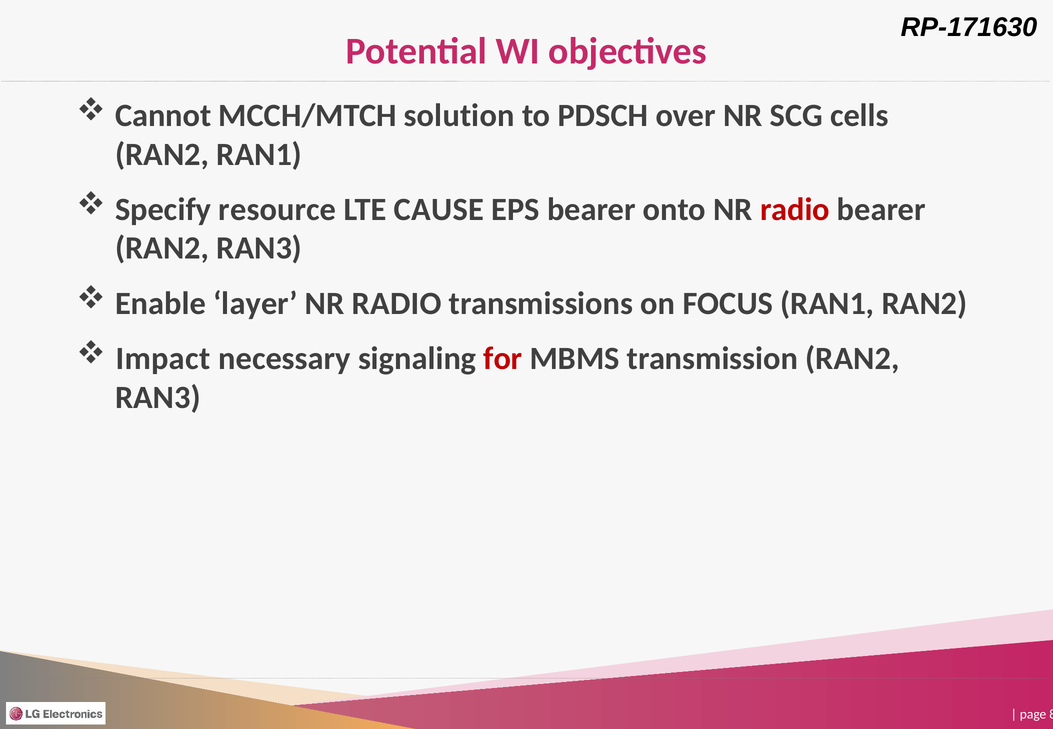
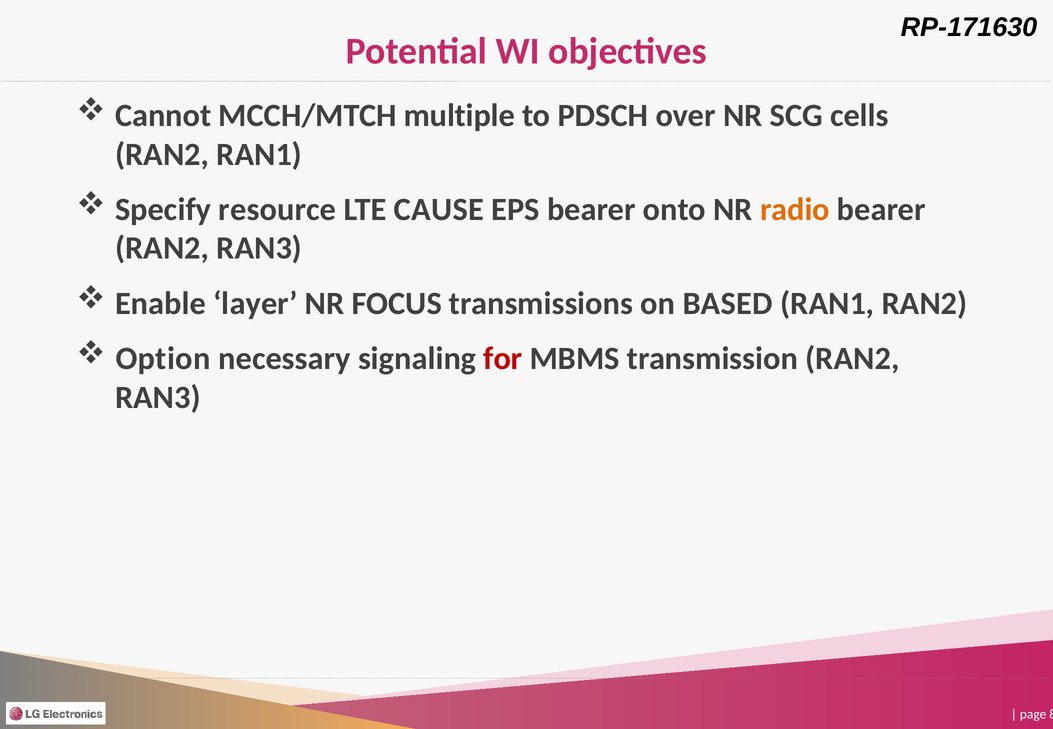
solution: solution -> multiple (459, 115)
radio colour: red -> orange (795, 209)
RADIO: RADIO -> FOCUS (397, 303)
FOCUS: FOCUS -> BASED (728, 303)
Impact: Impact -> Option (163, 359)
